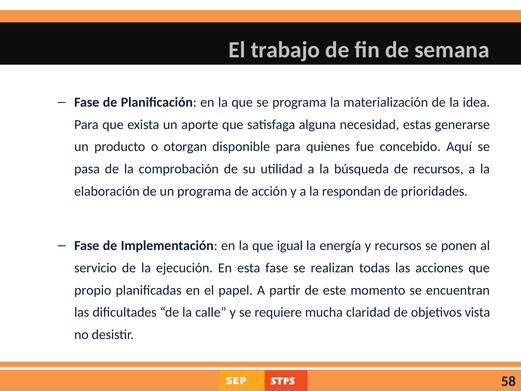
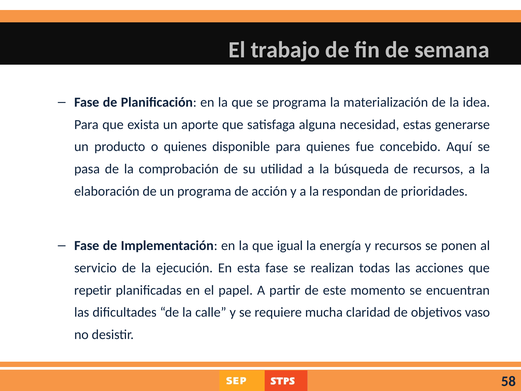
o otorgan: otorgan -> quienes (185, 147)
propio: propio -> repetir (93, 290)
vista: vista -> vaso (477, 312)
